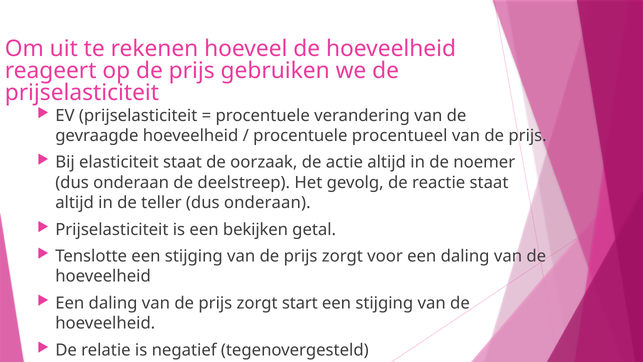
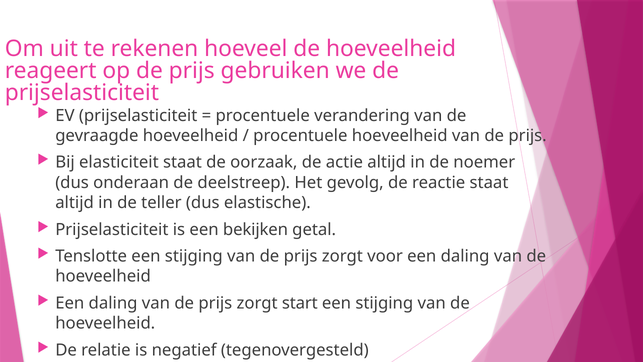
procentuele procentueel: procentueel -> hoeveelheid (400, 136)
teller dus onderaan: onderaan -> elastische (267, 202)
